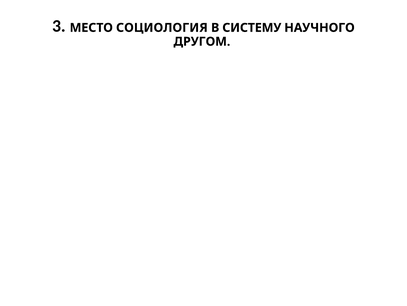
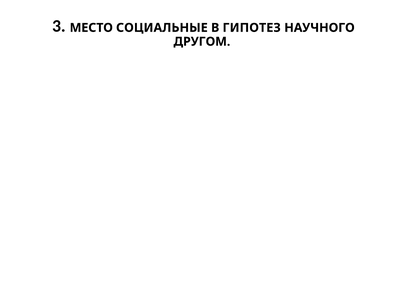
СОЦИОЛОГИЯ: СОЦИОЛОГИЯ -> СОЦИАЛЬНЫЕ (162, 28)
СИСТЕМУ: СИСТЕМУ -> ГИПОТЕЗ (252, 28)
